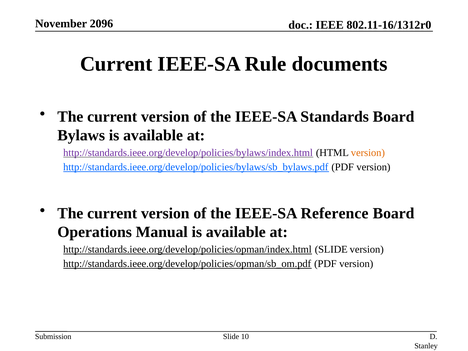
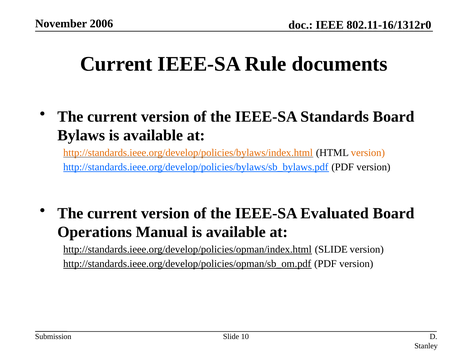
2096: 2096 -> 2006 (101, 24)
http://standards.ieee.org/develop/policies/bylaws/index.html colour: purple -> orange (188, 153)
Reference: Reference -> Evaluated (335, 213)
